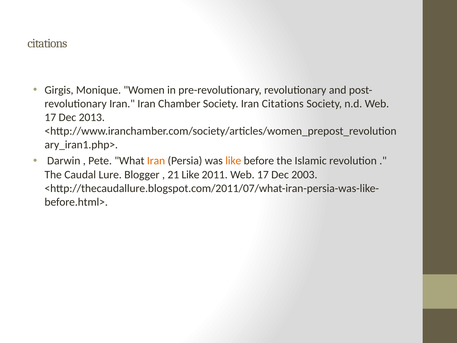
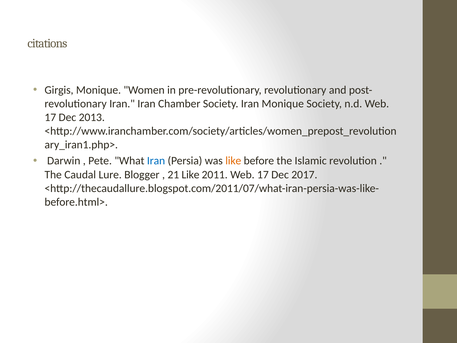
Iran Citations: Citations -> Monique (283, 104)
Iran colour: orange -> blue (156, 161)
2003: 2003 -> 2017 (304, 174)
